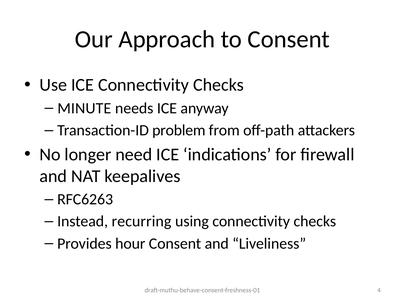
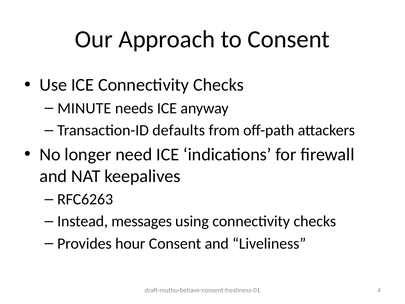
problem: problem -> defaults (179, 130)
recurring: recurring -> messages (142, 221)
